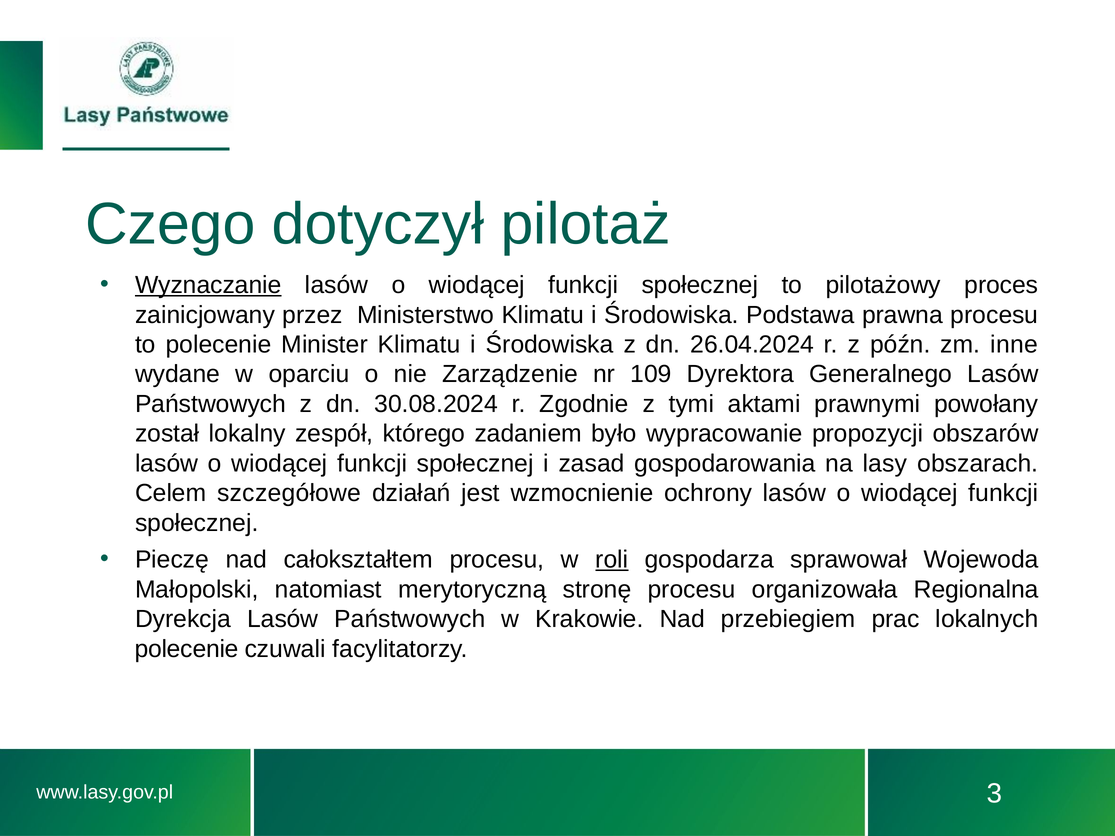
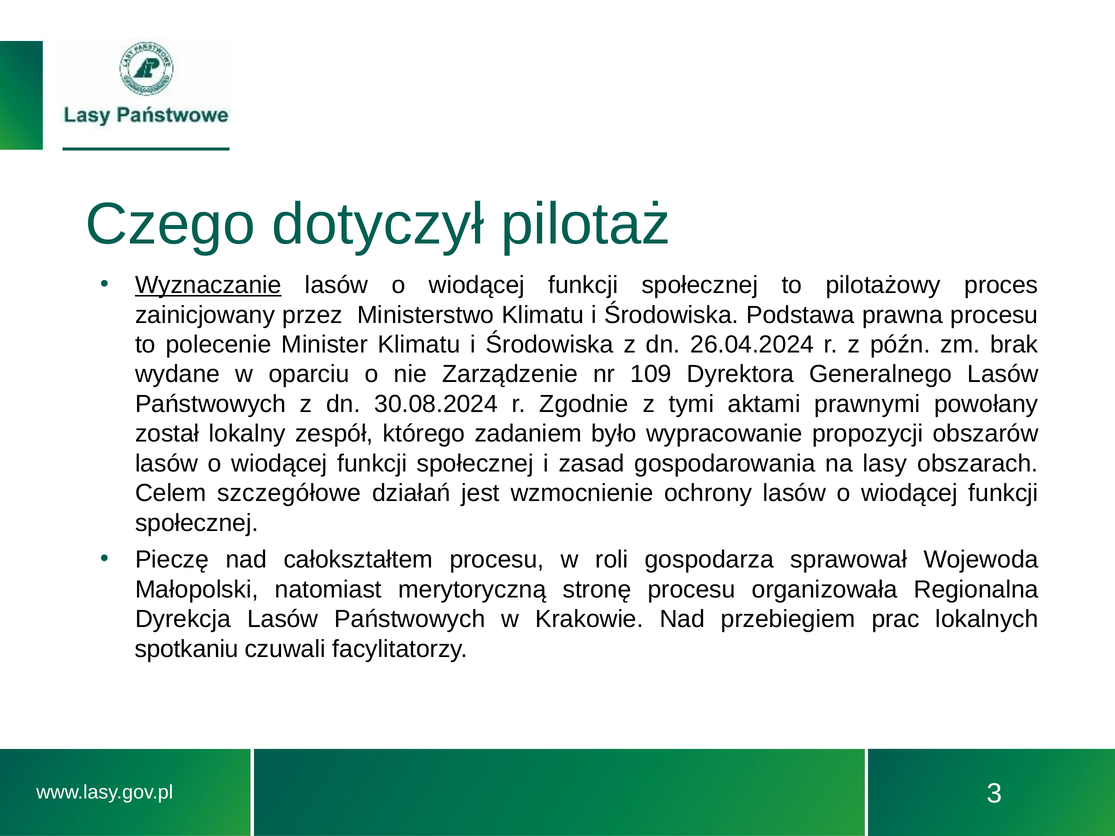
inne: inne -> brak (1014, 345)
roli underline: present -> none (612, 560)
polecenie: polecenie -> spotkaniu (187, 649)
